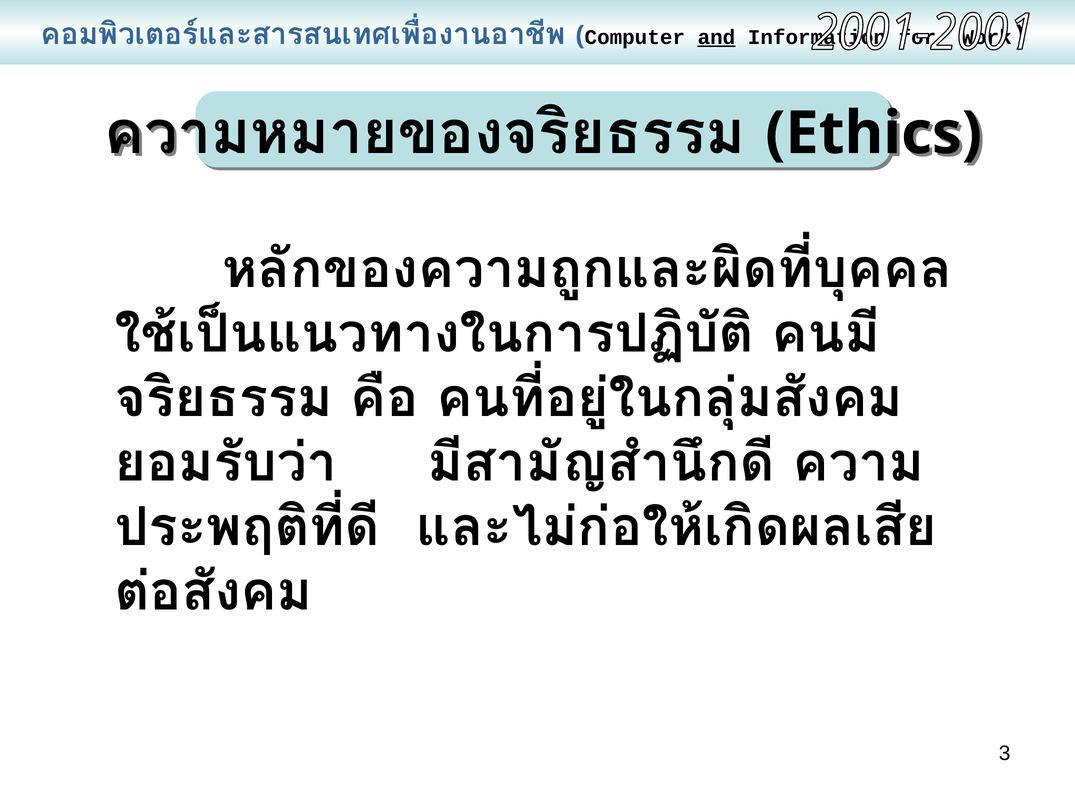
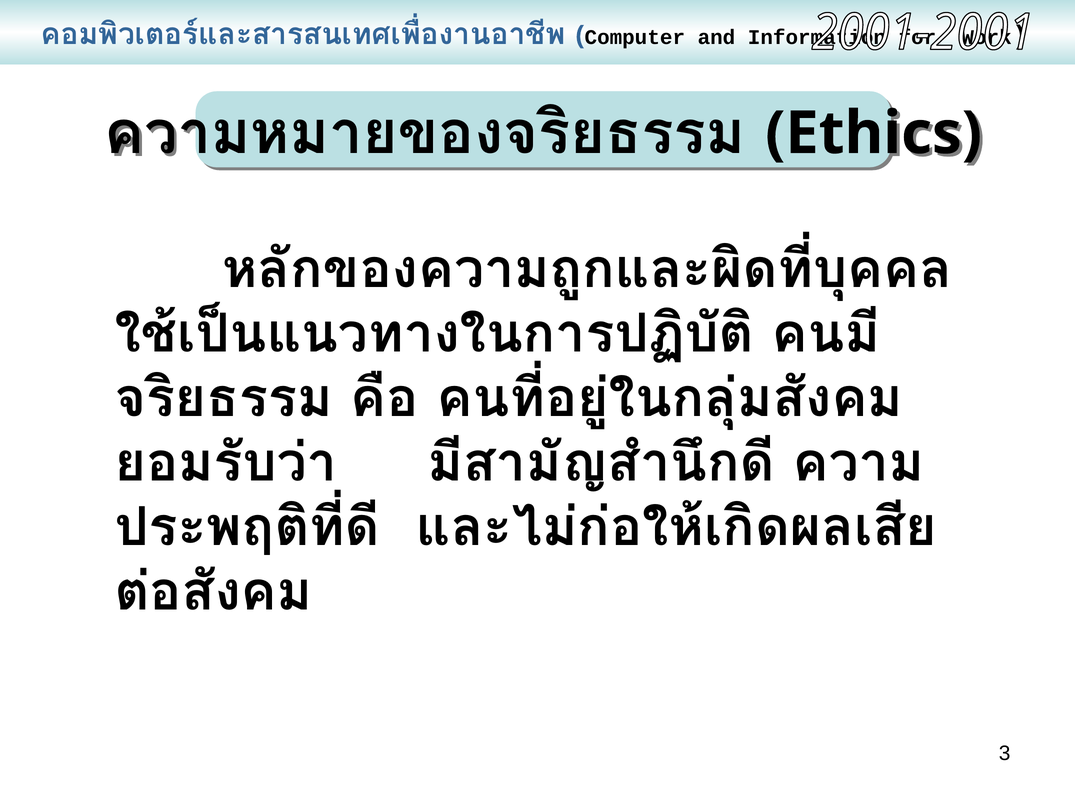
and underline: present -> none (716, 37)
